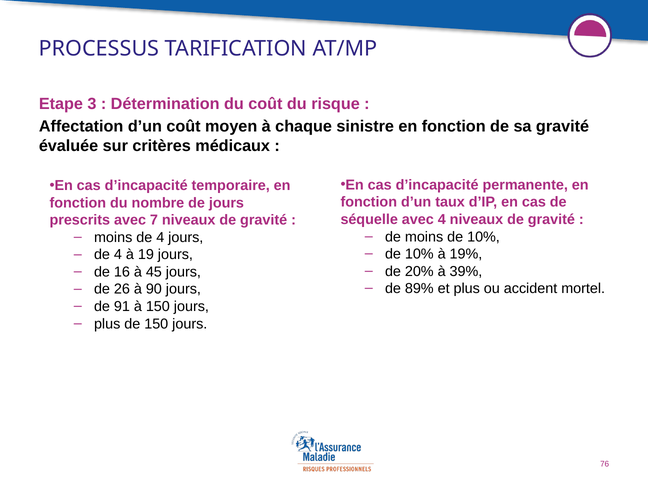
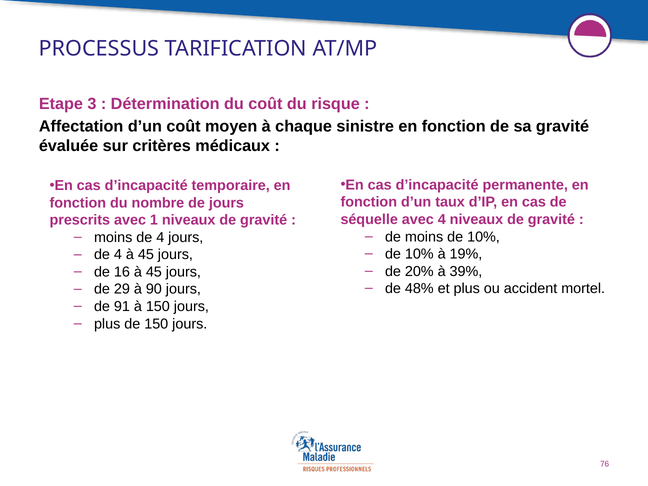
7: 7 -> 1 (154, 220)
4 à 19: 19 -> 45 (146, 255)
89%: 89% -> 48% (419, 289)
26: 26 -> 29 (122, 289)
